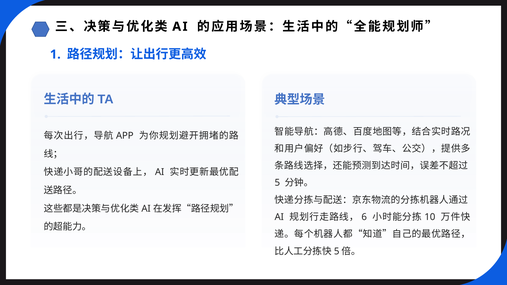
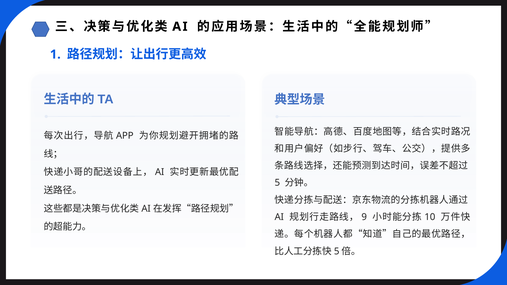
6: 6 -> 9 (364, 217)
